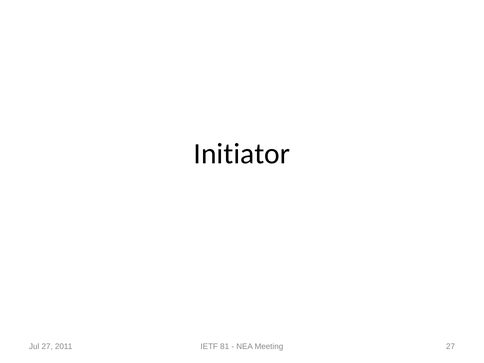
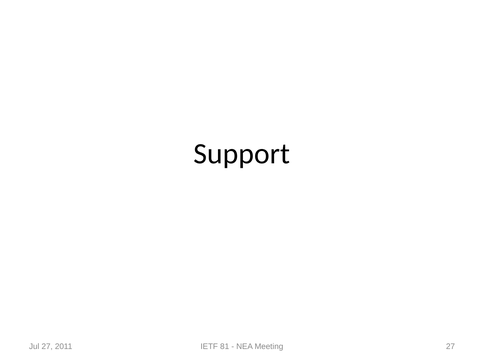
Initiator: Initiator -> Support (242, 154)
